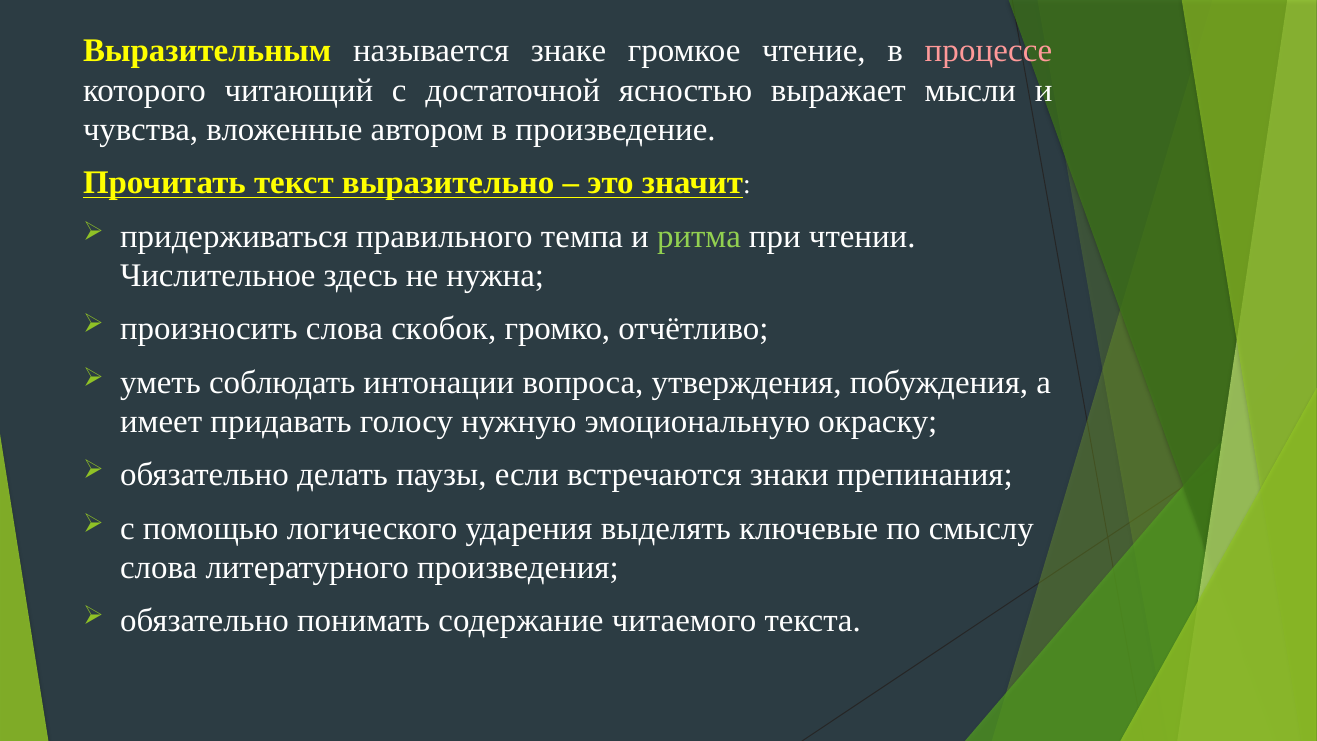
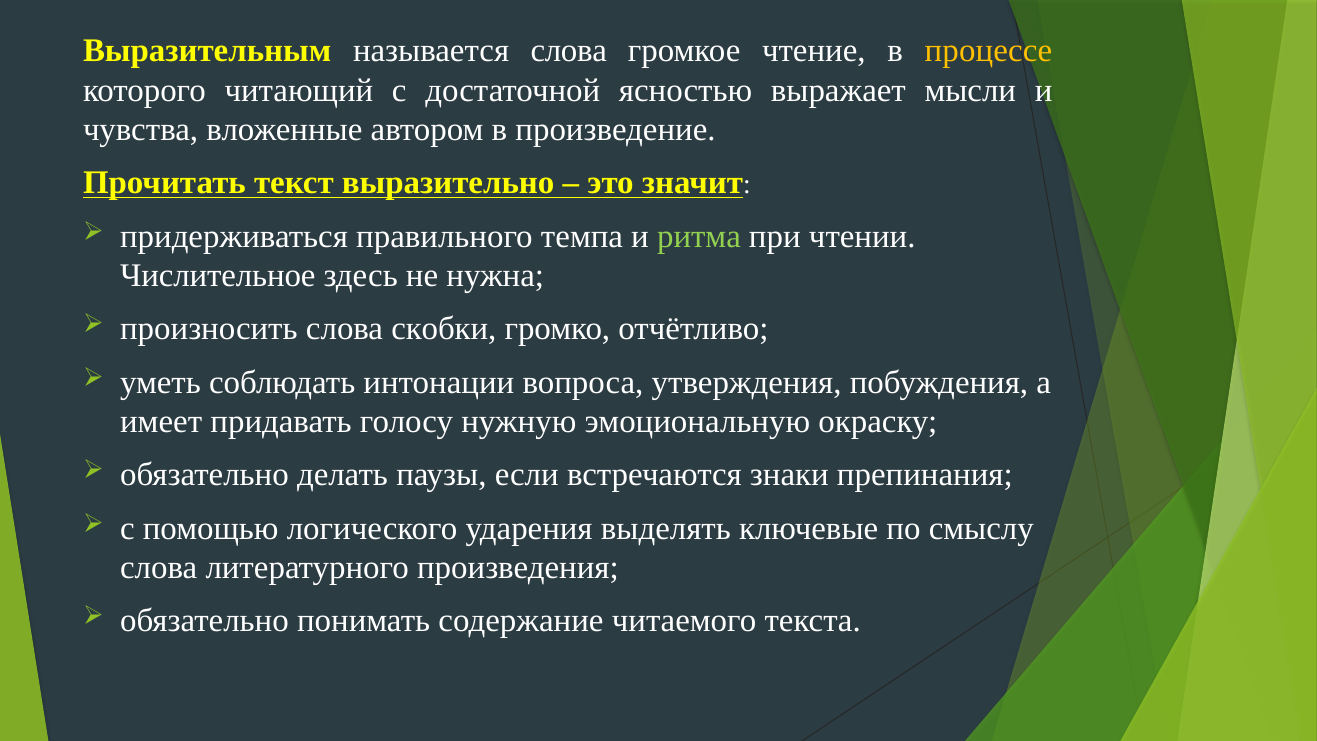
называется знаке: знаке -> слова (569, 51)
процессе colour: pink -> yellow (989, 51)
скобок: скобок -> скобки (444, 329)
